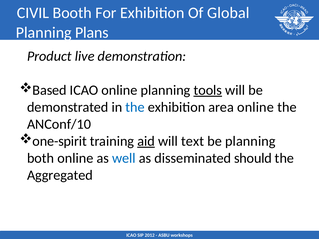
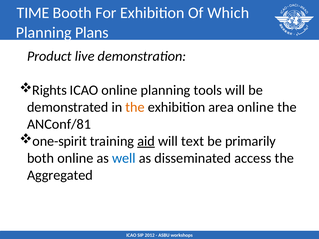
CIVIL: CIVIL -> TIME (33, 13)
Global: Global -> Which (228, 13)
Based: Based -> Rights (50, 90)
tools underline: present -> none (208, 90)
the colour: blue -> orange (135, 107)
ANConf/10: ANConf/10 -> ANConf/81 (59, 124)
be planning: planning -> primarily (250, 141)
should: should -> access (253, 158)
